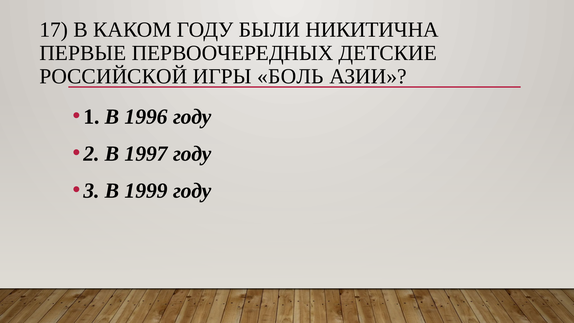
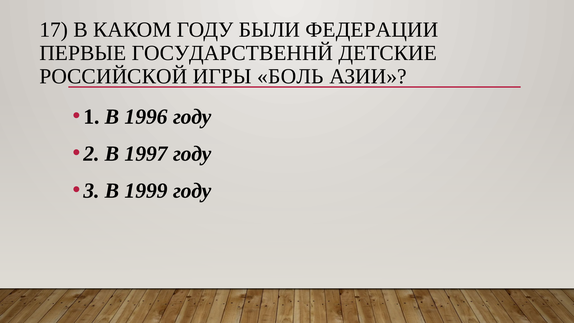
НИКИТИЧНА: НИКИТИЧНА -> ФЕДЕРАЦИИ (372, 30)
ПЕРВООЧЕРЕДНЫХ: ПЕРВООЧЕРЕДНЫХ -> ГОСУДАРСТВЕННЙ (232, 53)
